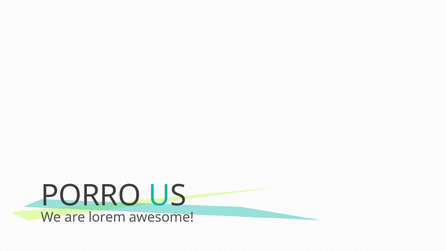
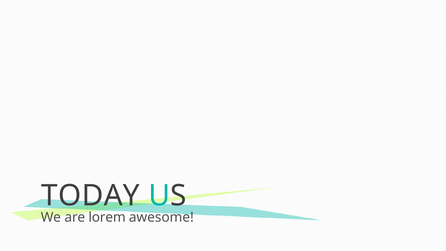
PORRO: PORRO -> TODAY (91, 195)
